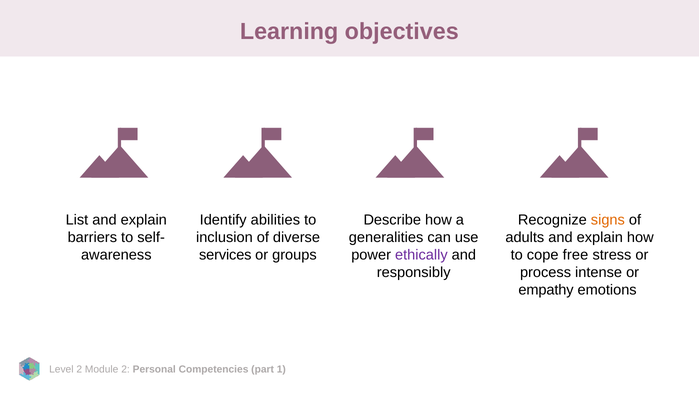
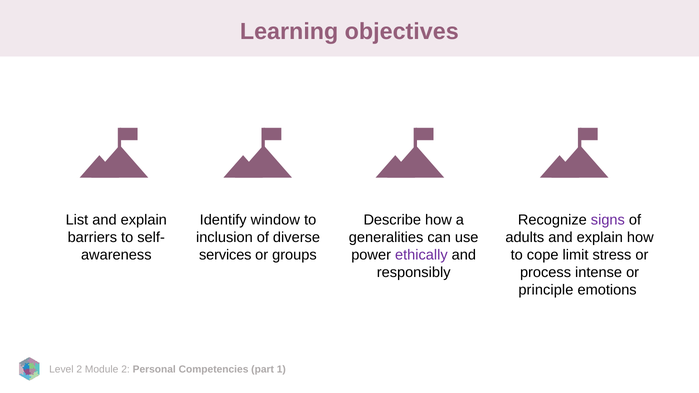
abilities: abilities -> window (275, 220)
signs colour: orange -> purple (608, 220)
free: free -> limit (576, 255)
empathy: empathy -> principle (546, 290)
